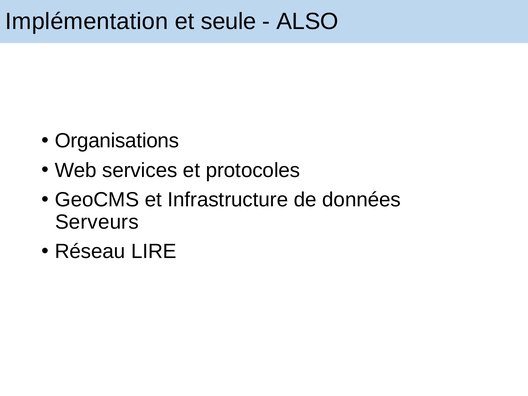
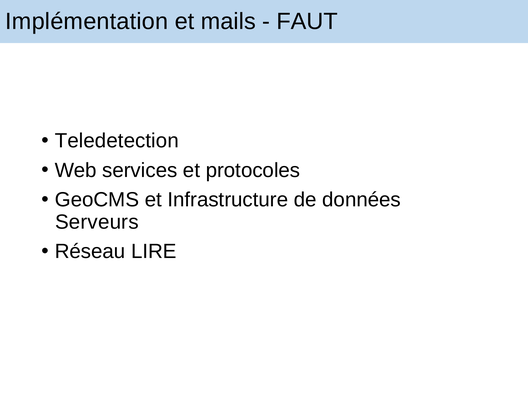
seule: seule -> mails (228, 21)
ALSO: ALSO -> FAUT (307, 21)
Organisations: Organisations -> Teledetection (117, 141)
